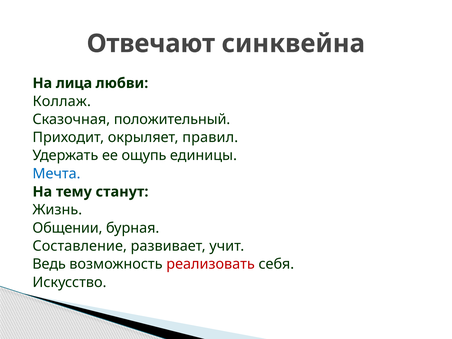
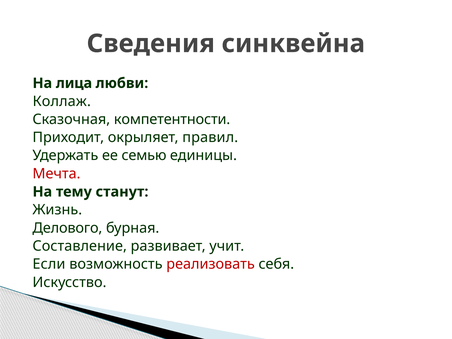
Отвечают: Отвечают -> Сведения (151, 44)
положительный: положительный -> компетентности (172, 119)
ощупь: ощупь -> семью (144, 156)
Мечта colour: blue -> red (57, 174)
Общении: Общении -> Делового (67, 228)
Ведь: Ведь -> Если (49, 264)
